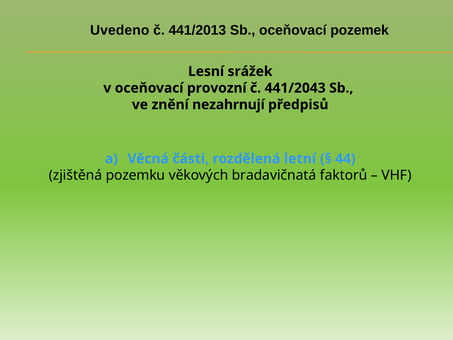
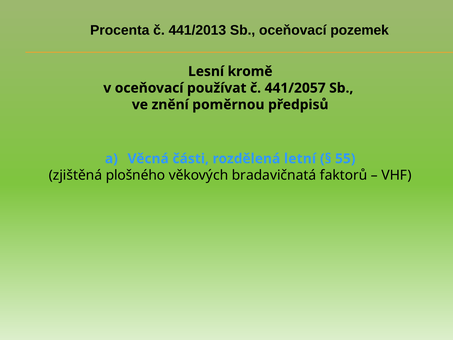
Uvedeno: Uvedeno -> Procenta (120, 30)
srážek: srážek -> kromě (250, 71)
provozní: provozní -> používat (217, 88)
441/2043: 441/2043 -> 441/2057 (295, 88)
nezahrnují: nezahrnují -> poměrnou (228, 105)
44: 44 -> 55 (345, 159)
pozemku: pozemku -> plošného (135, 175)
